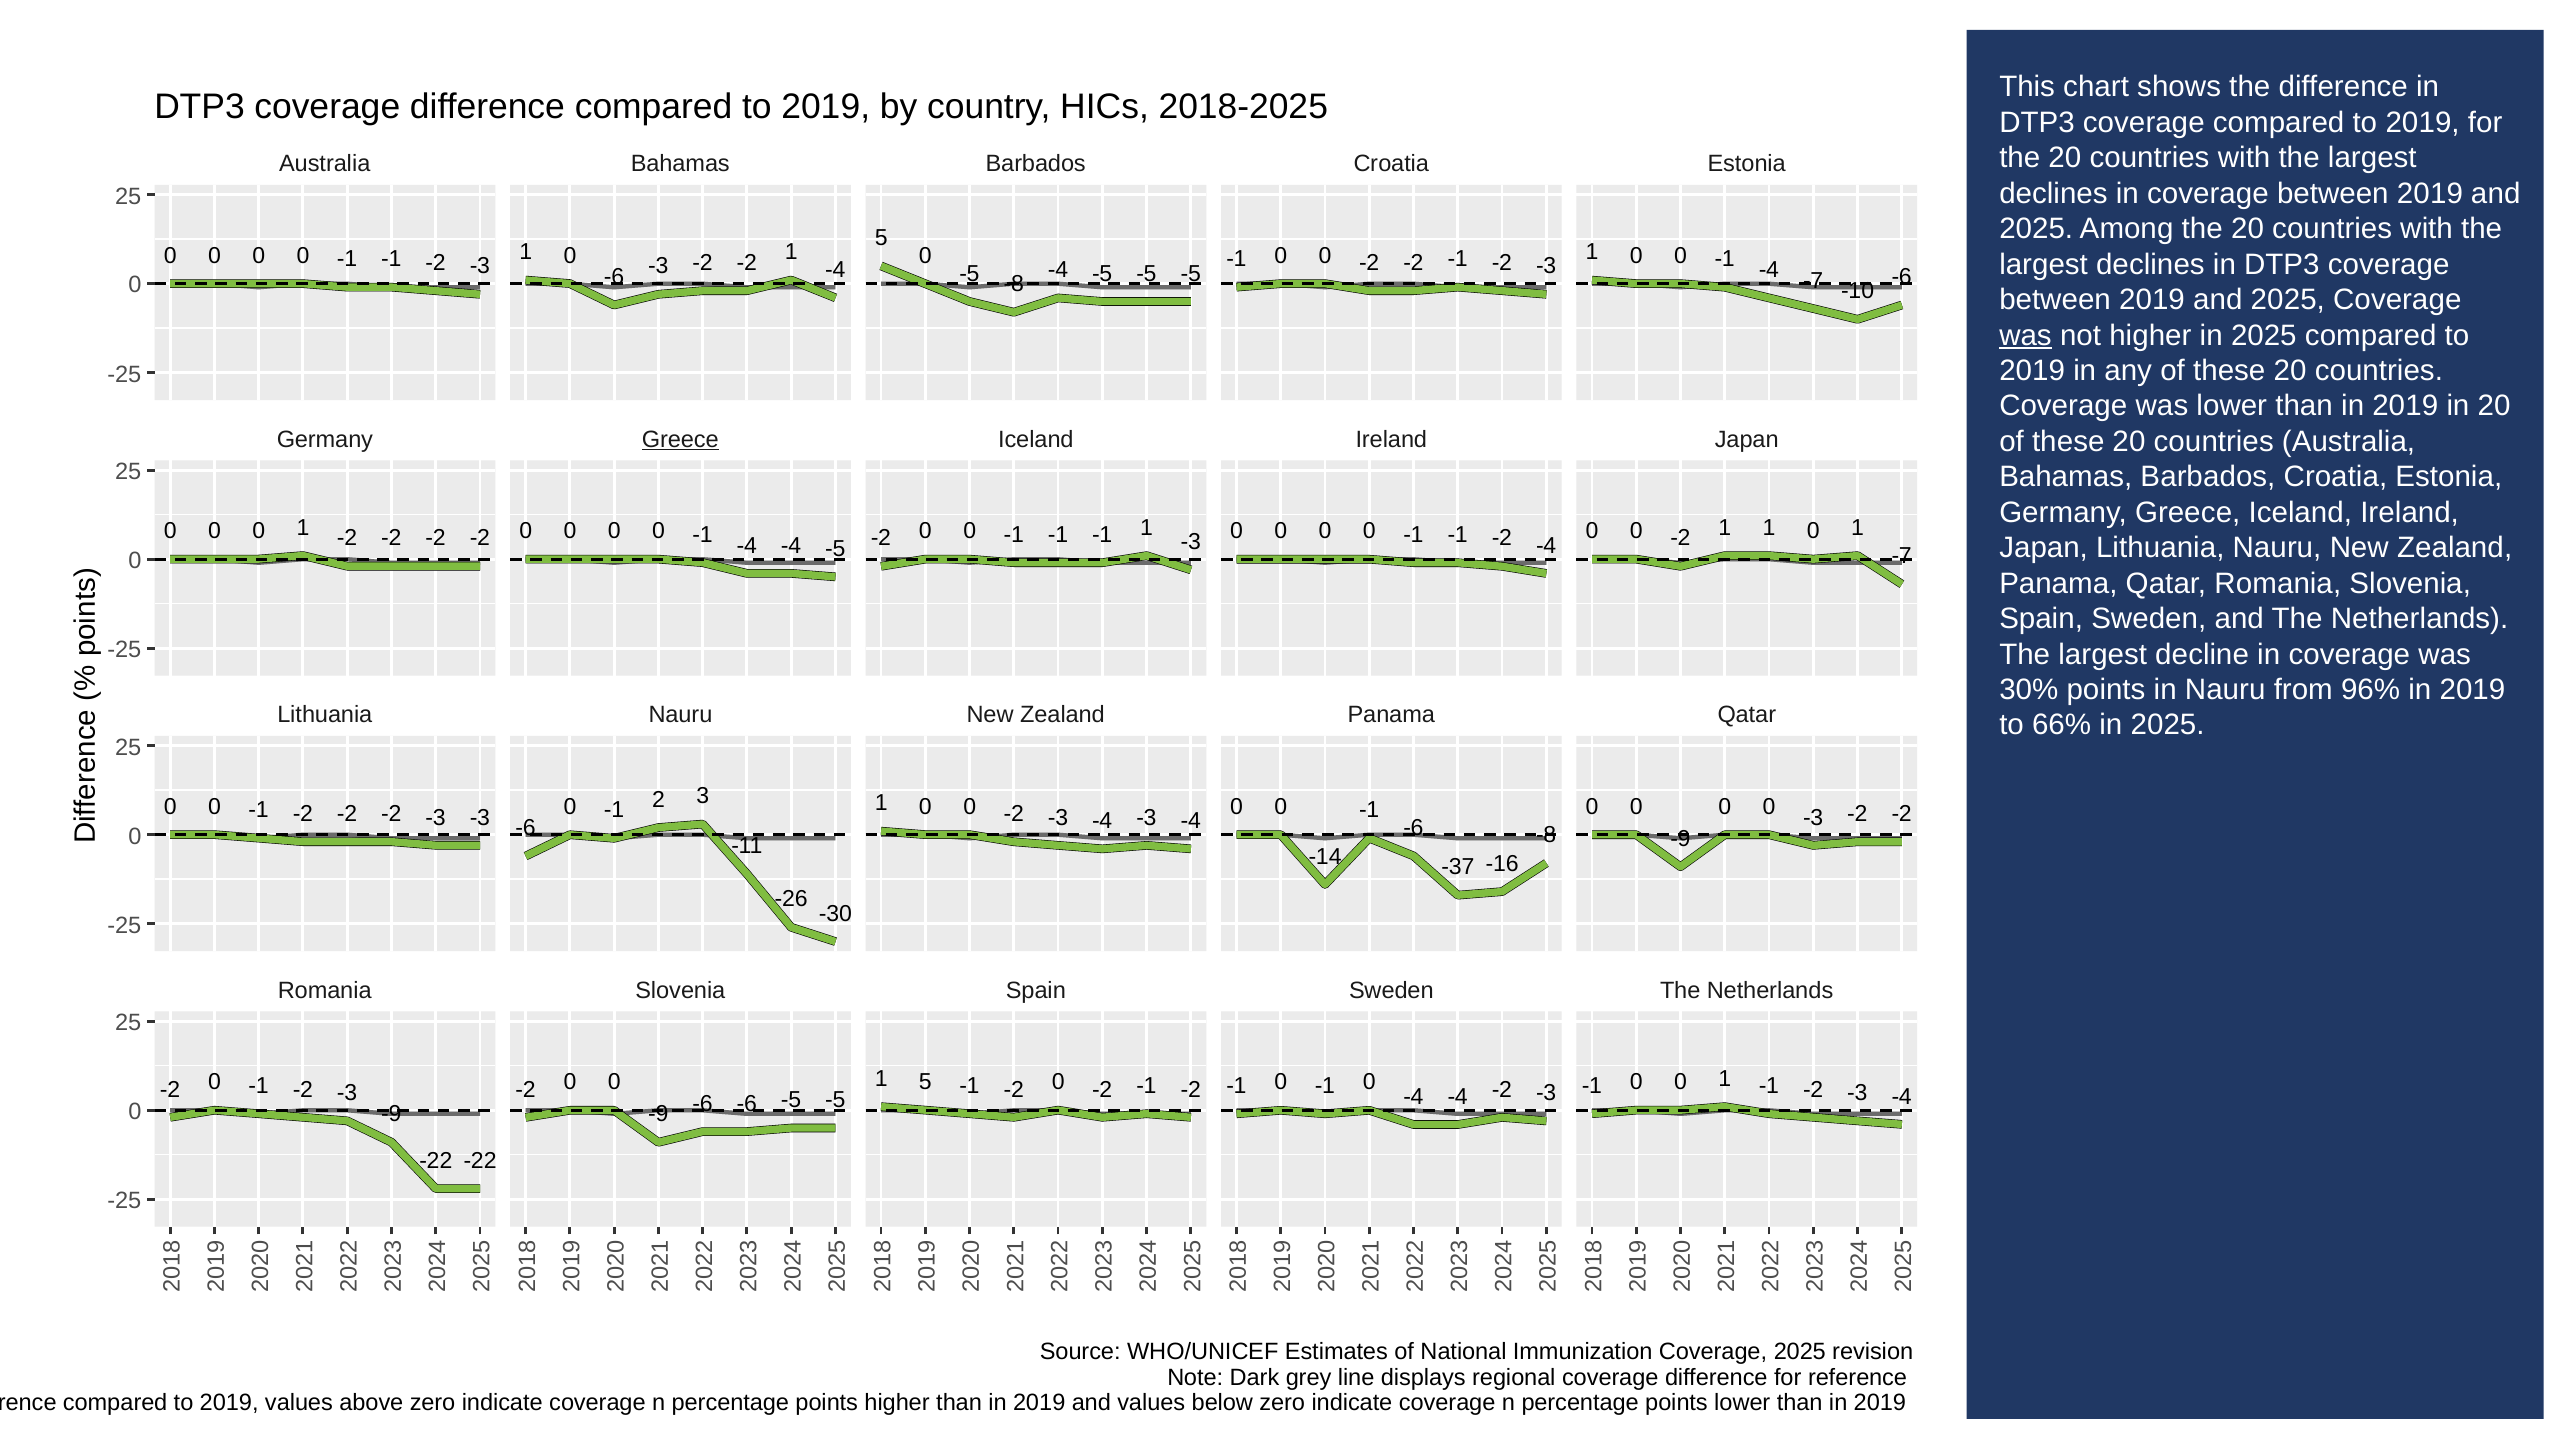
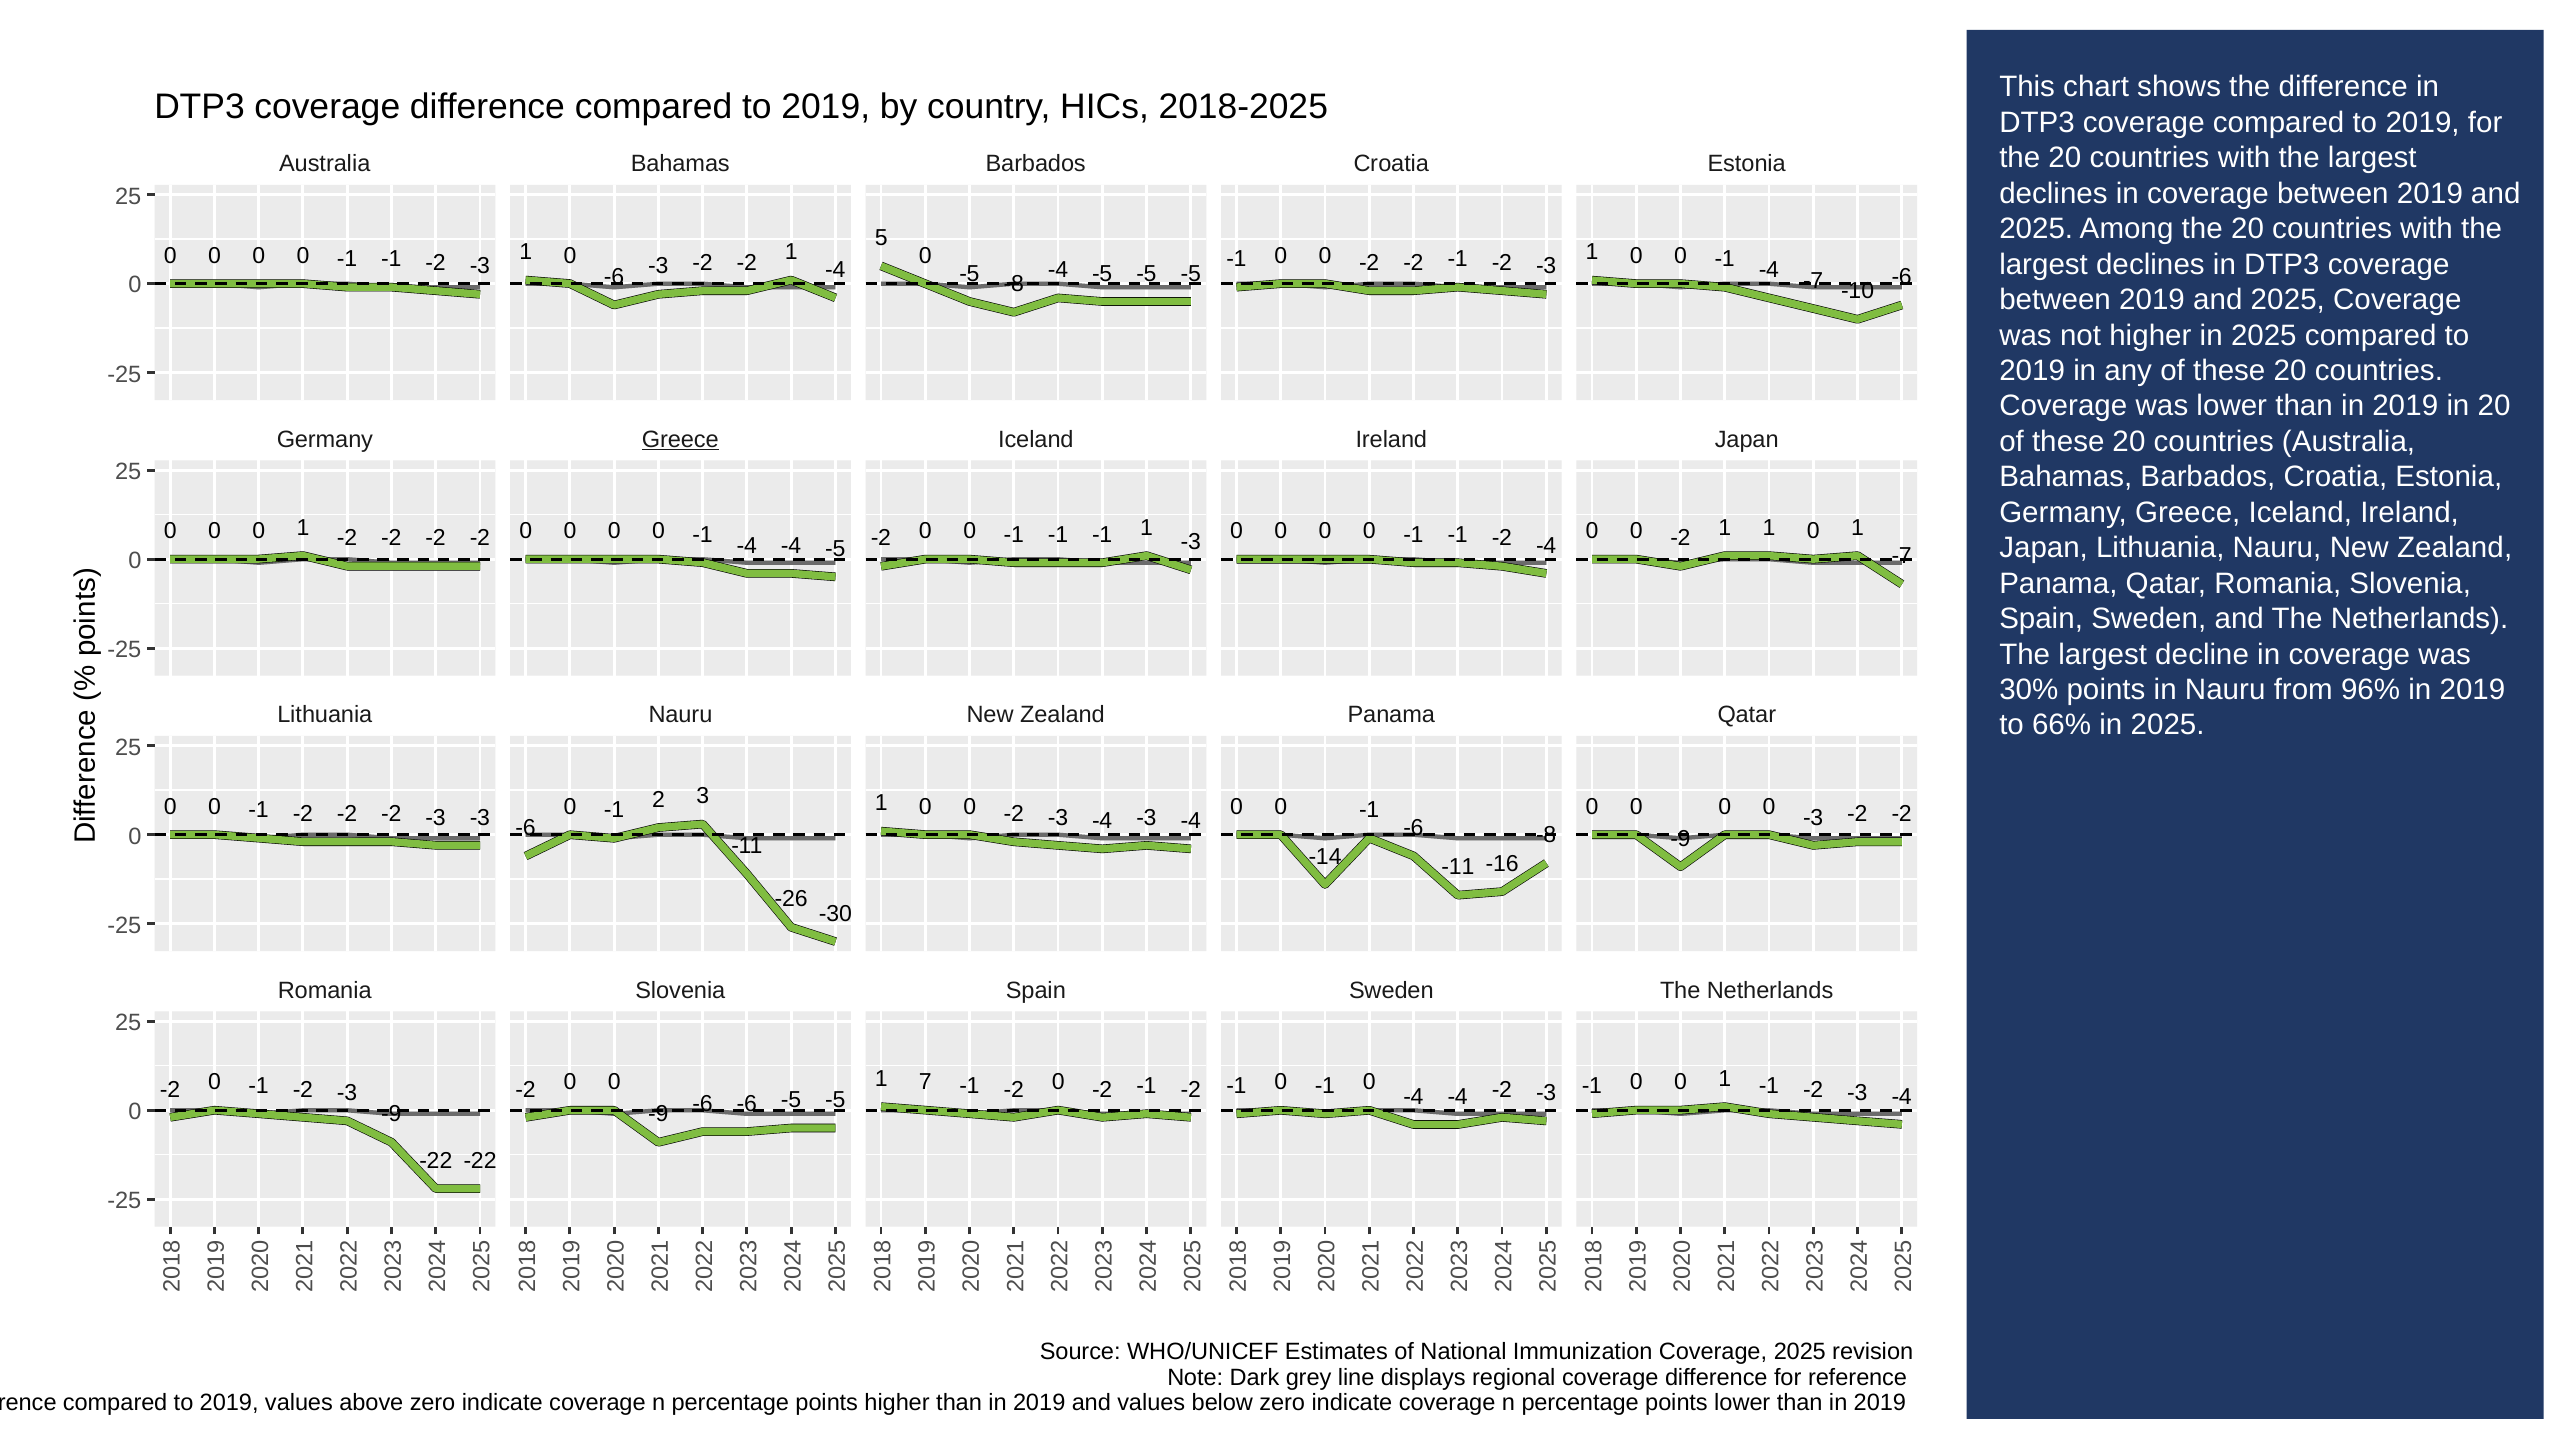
was underline: present -> none (2026, 335)
-37: -37 -> -11 (1458, 867)
1 5: 5 -> 7 (925, 1082)
